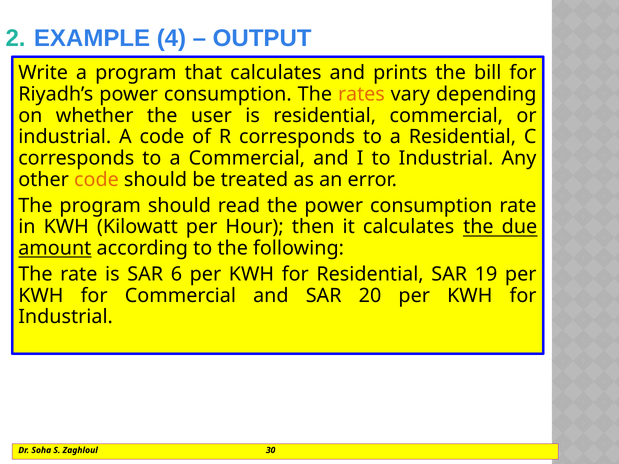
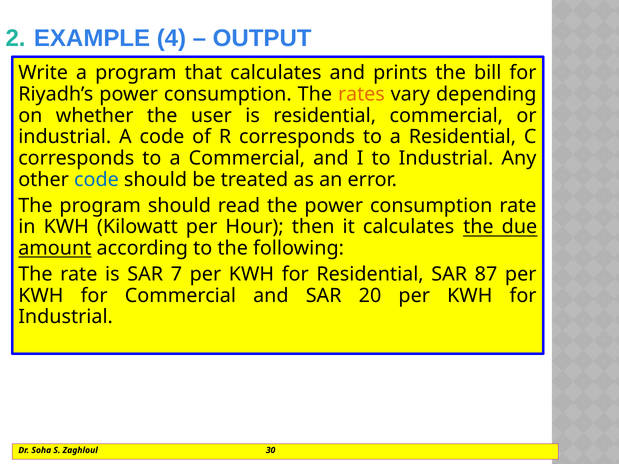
code colour: orange -> blue (96, 180)
6: 6 -> 7 (176, 274)
19: 19 -> 87 (486, 274)
